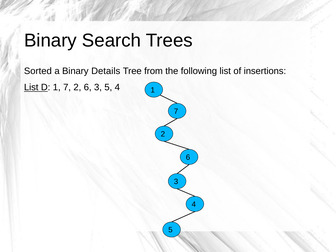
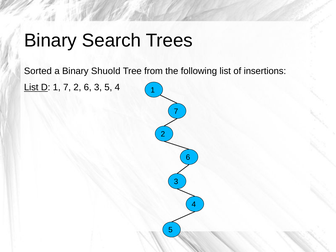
Details: Details -> Shuold (106, 71)
